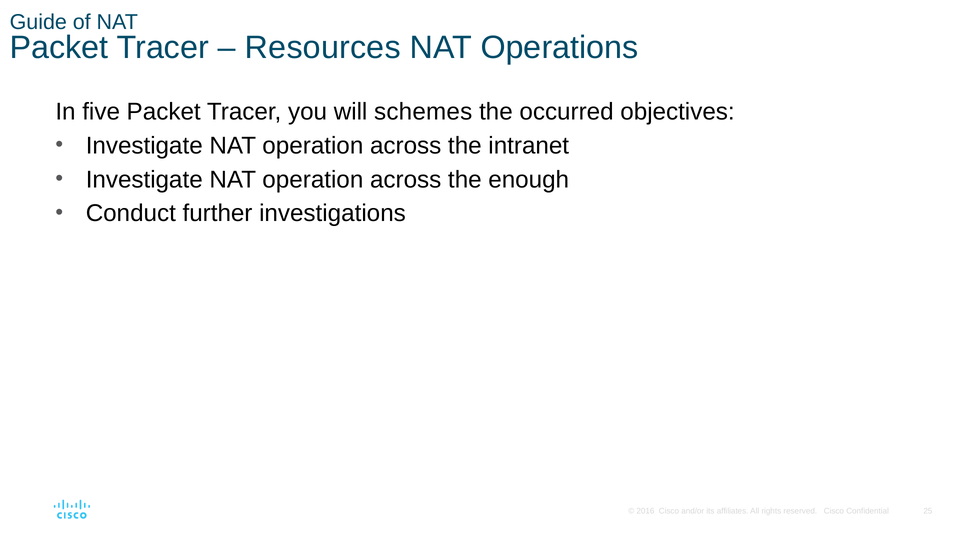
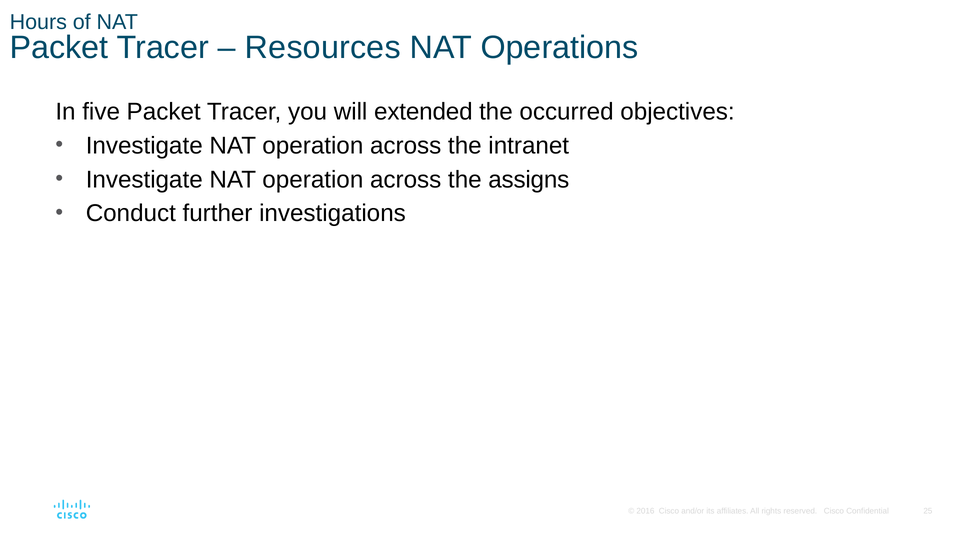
Guide: Guide -> Hours (38, 22)
schemes: schemes -> extended (423, 112)
enough: enough -> assigns (529, 180)
